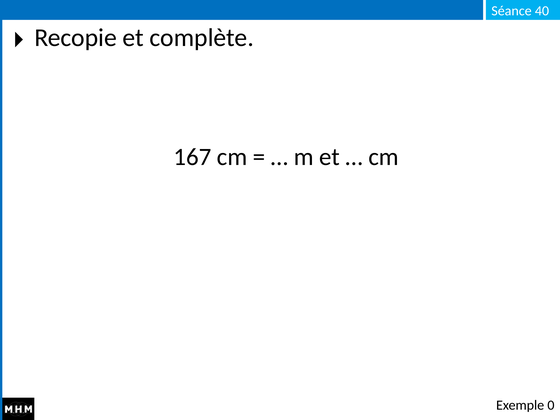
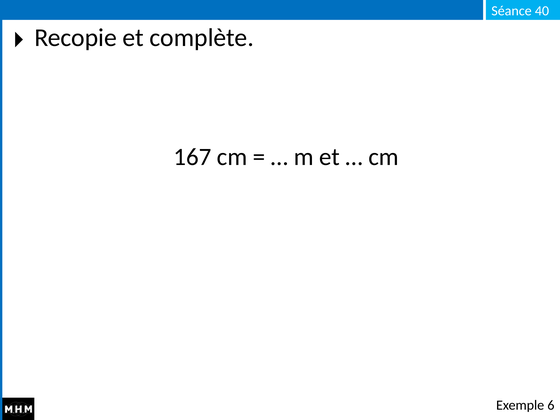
0: 0 -> 6 (551, 405)
